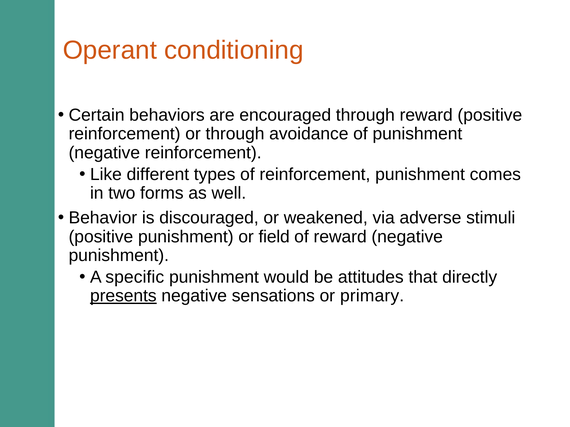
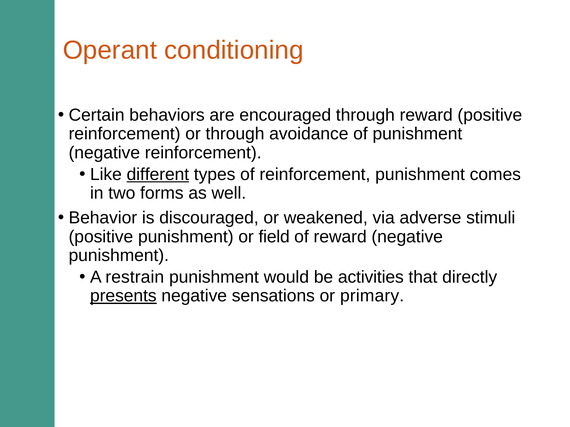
different underline: none -> present (158, 175)
specific: specific -> restrain (135, 277)
attitudes: attitudes -> activities (371, 277)
